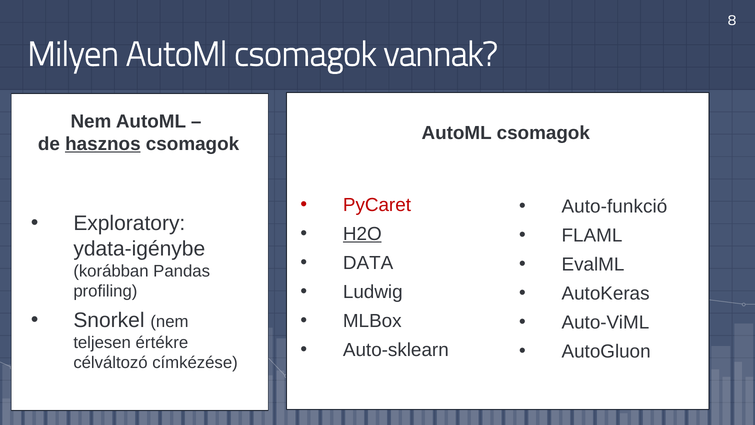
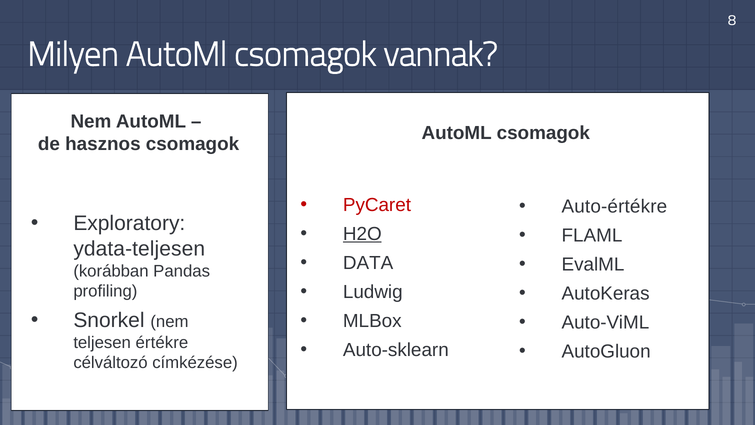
hasznos underline: present -> none (103, 144)
Auto-funkció: Auto-funkció -> Auto-értékre (614, 206)
ydata-igénybe: ydata-igénybe -> ydata-teljesen (139, 248)
